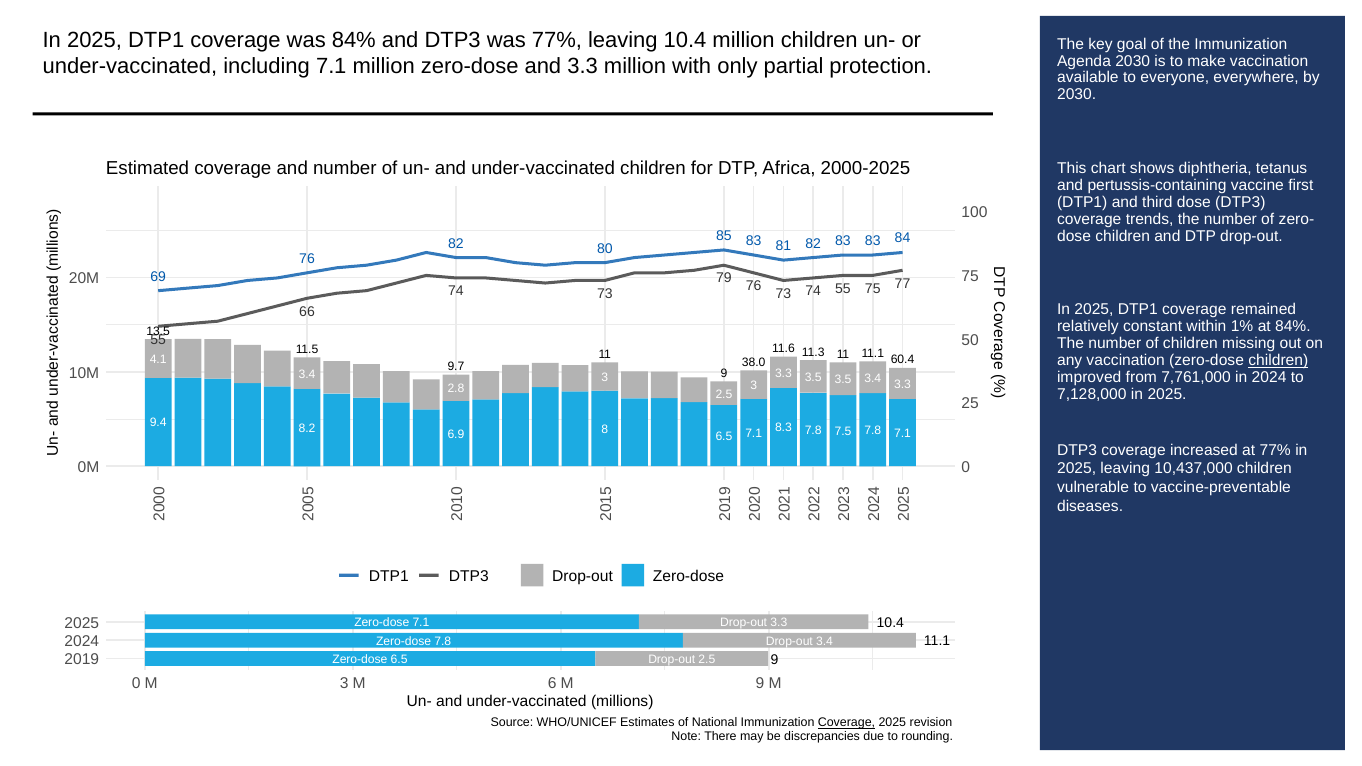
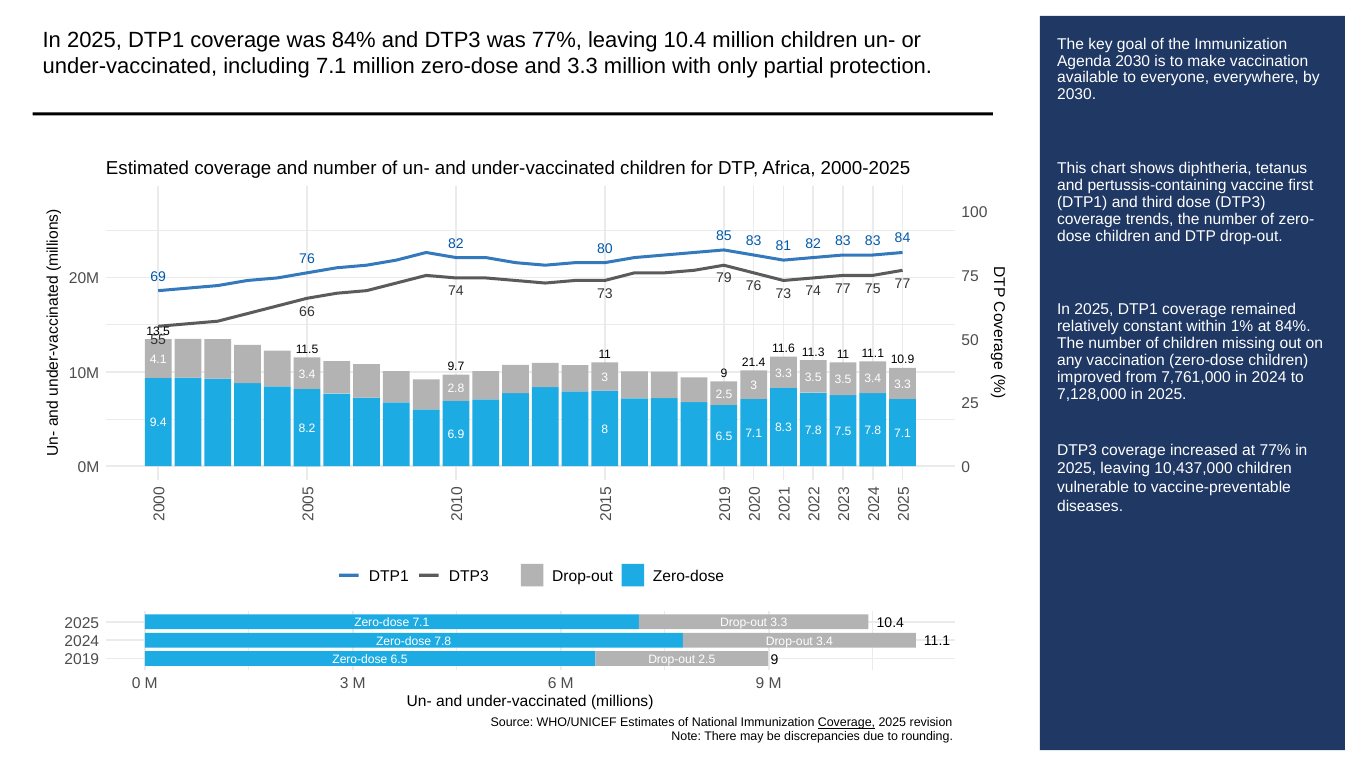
74 55: 55 -> 77 (843, 289)
children underline: present -> none (1278, 360)
60.4: 60.4 -> 10.9 (903, 360)
38.0: 38.0 -> 21.4 (754, 363)
